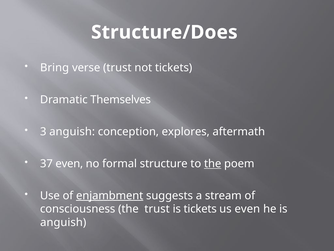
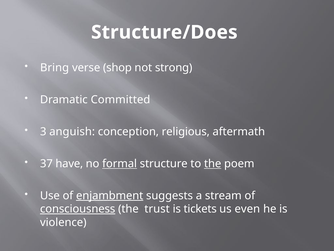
verse trust: trust -> shop (117, 68)
not tickets: tickets -> strong (174, 68)
Themselves: Themselves -> Committed (120, 99)
explores: explores -> religious (186, 131)
37 even: even -> have (69, 163)
formal underline: none -> present (120, 163)
consciousness underline: none -> present (78, 209)
anguish: anguish -> violence (63, 222)
